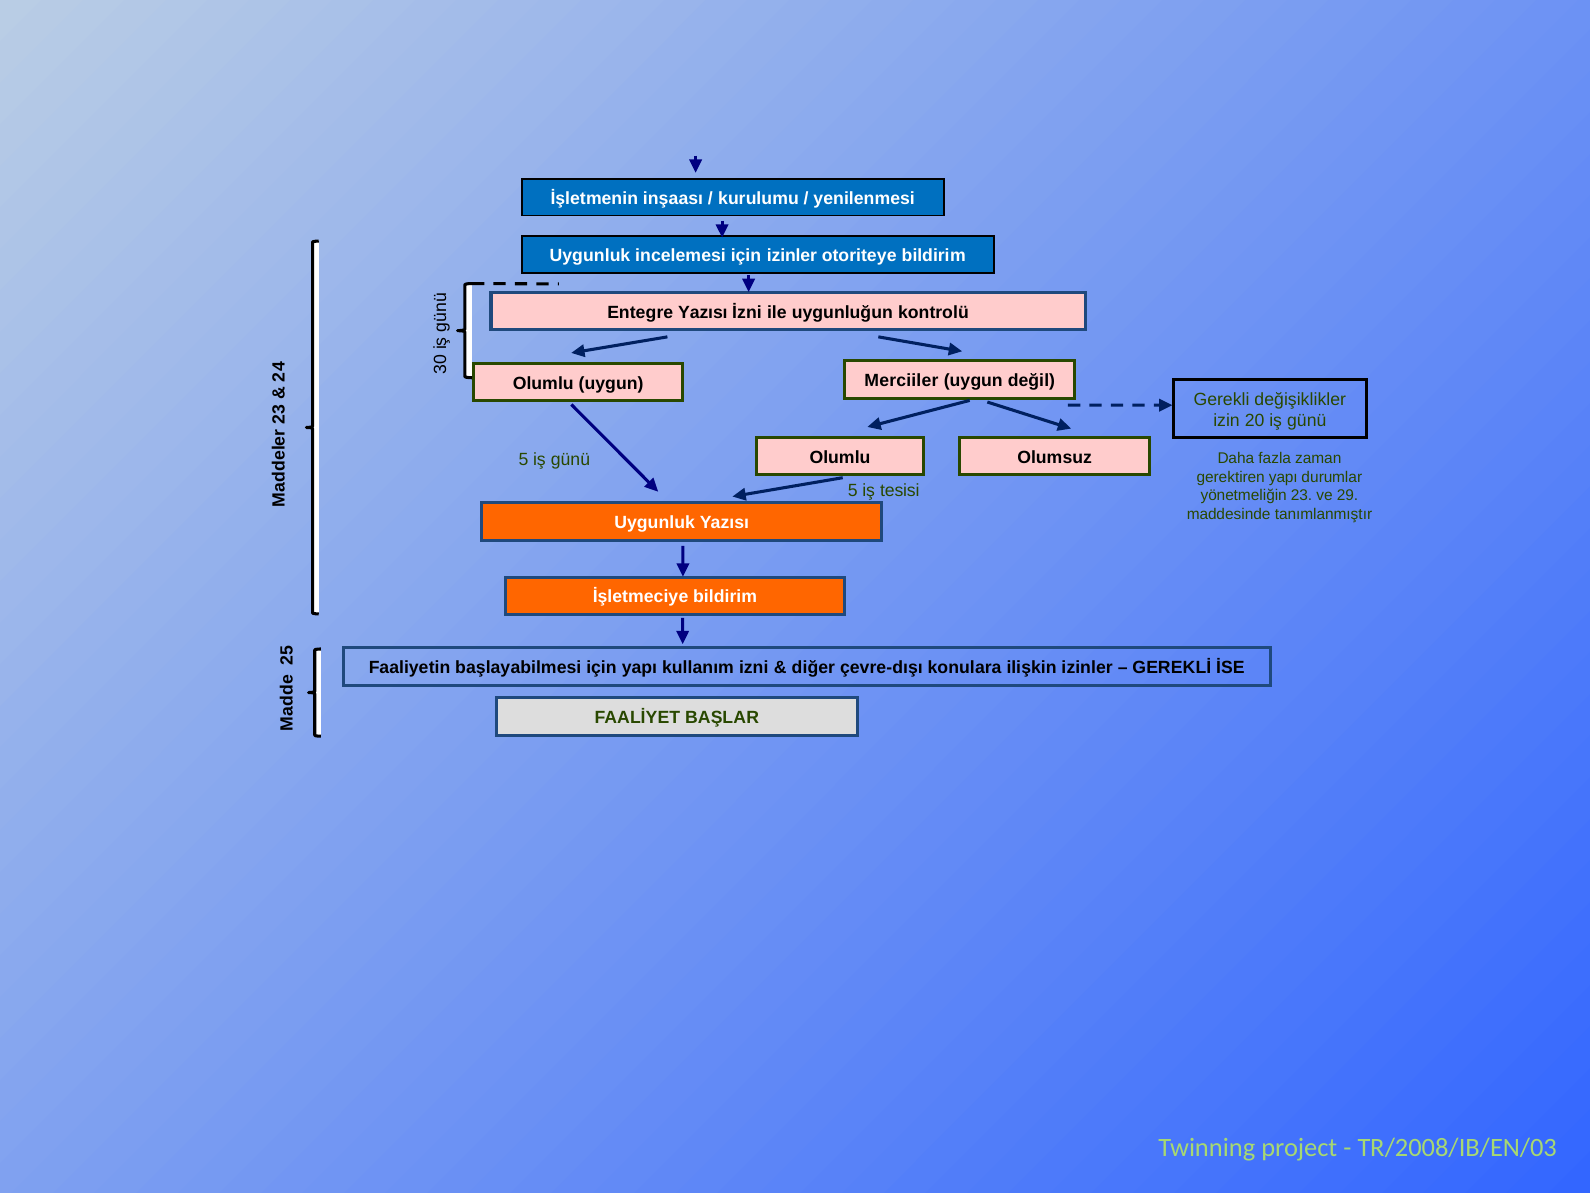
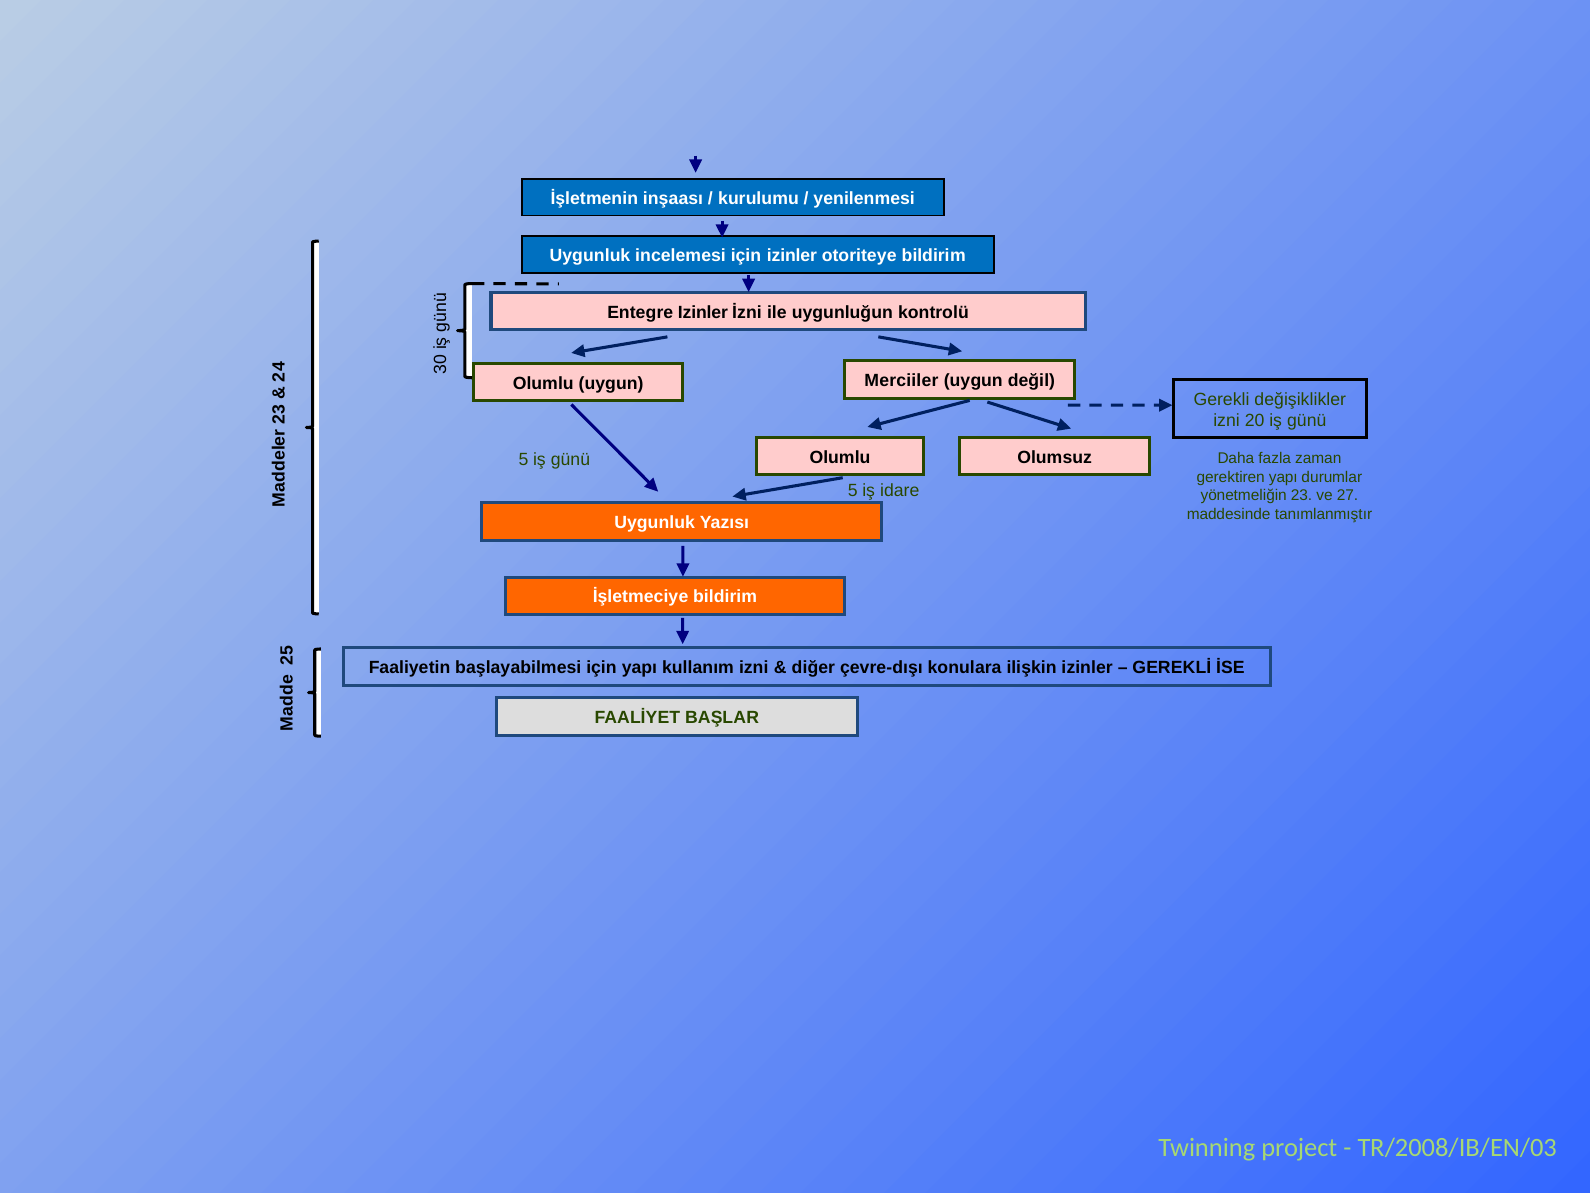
Entegre Yazısı: Yazısı -> Izinler (703, 312)
izin: izin -> izni (1227, 420)
tesisi: tesisi -> idare (900, 491)
29: 29 -> 27 (1347, 495)
